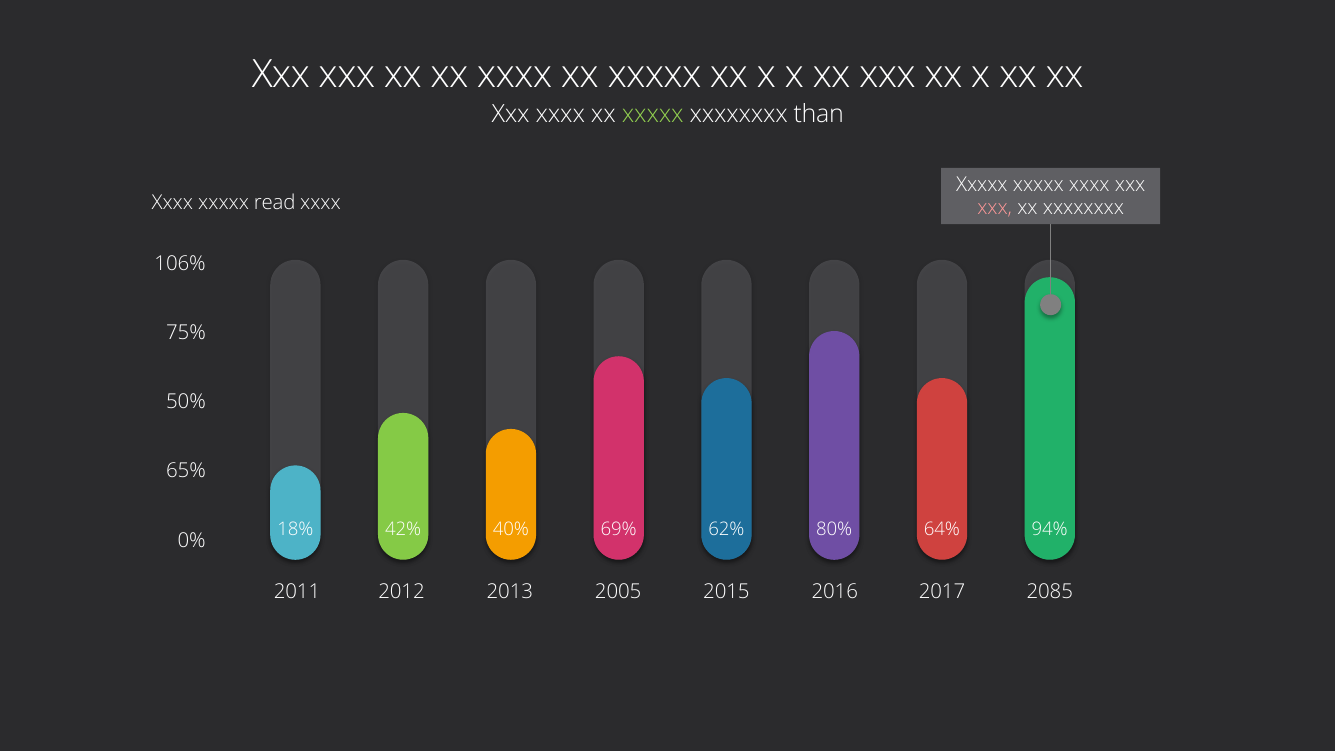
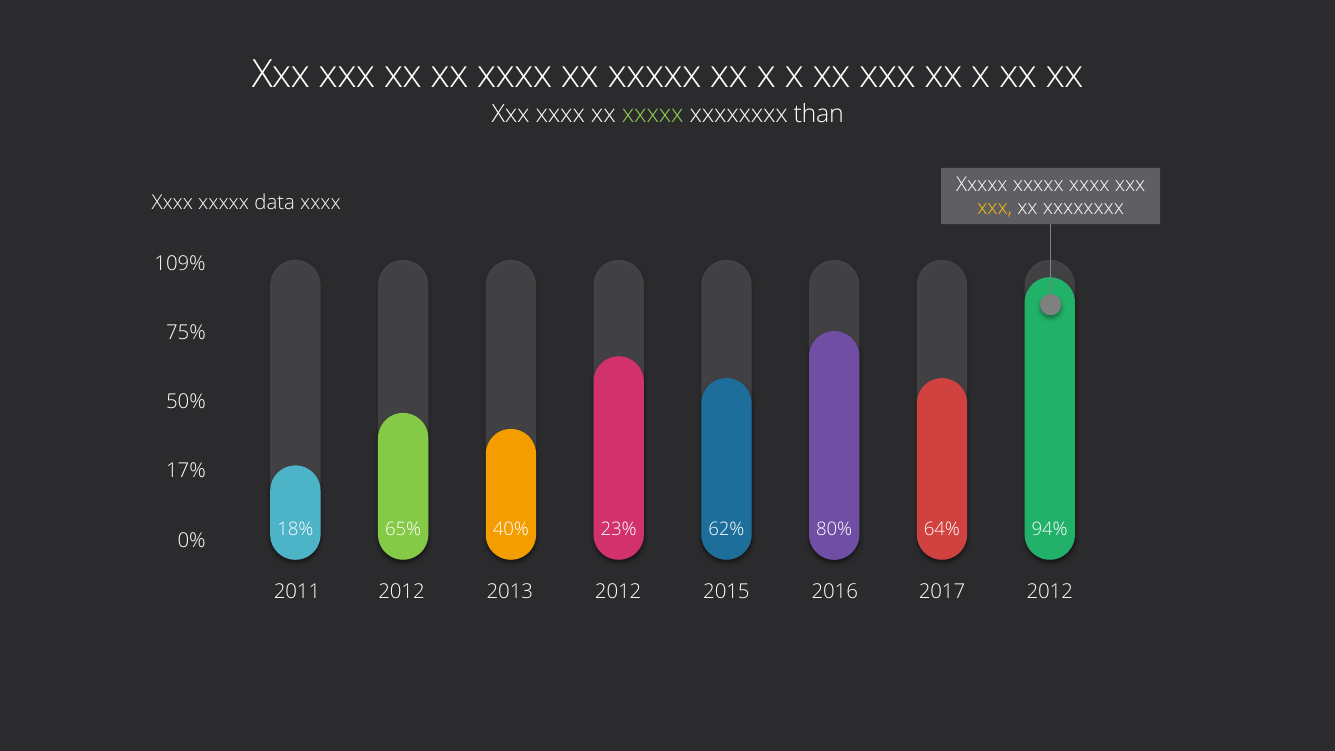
read: read -> data (275, 203)
xxx colour: pink -> yellow (995, 208)
106%: 106% -> 109% (180, 264)
65%: 65% -> 17% (186, 471)
42%: 42% -> 65% (403, 529)
69%: 69% -> 23% (619, 529)
2005: 2005 -> 2012 (618, 592)
2085: 2085 -> 2012 (1050, 592)
